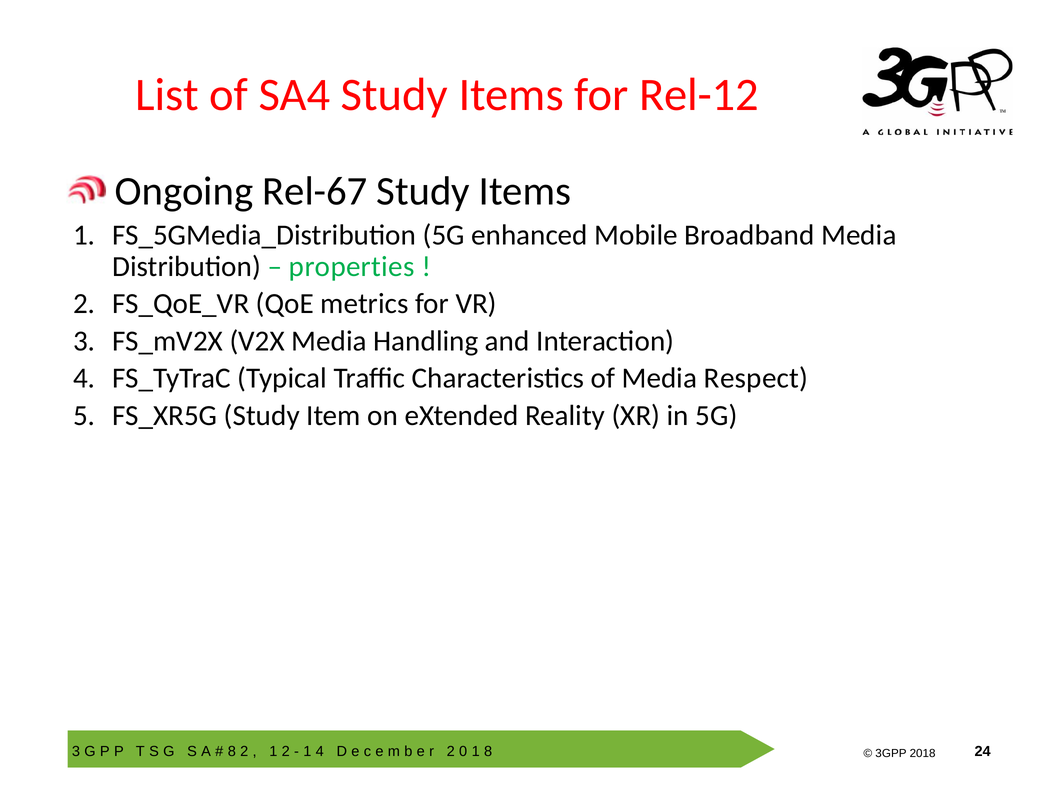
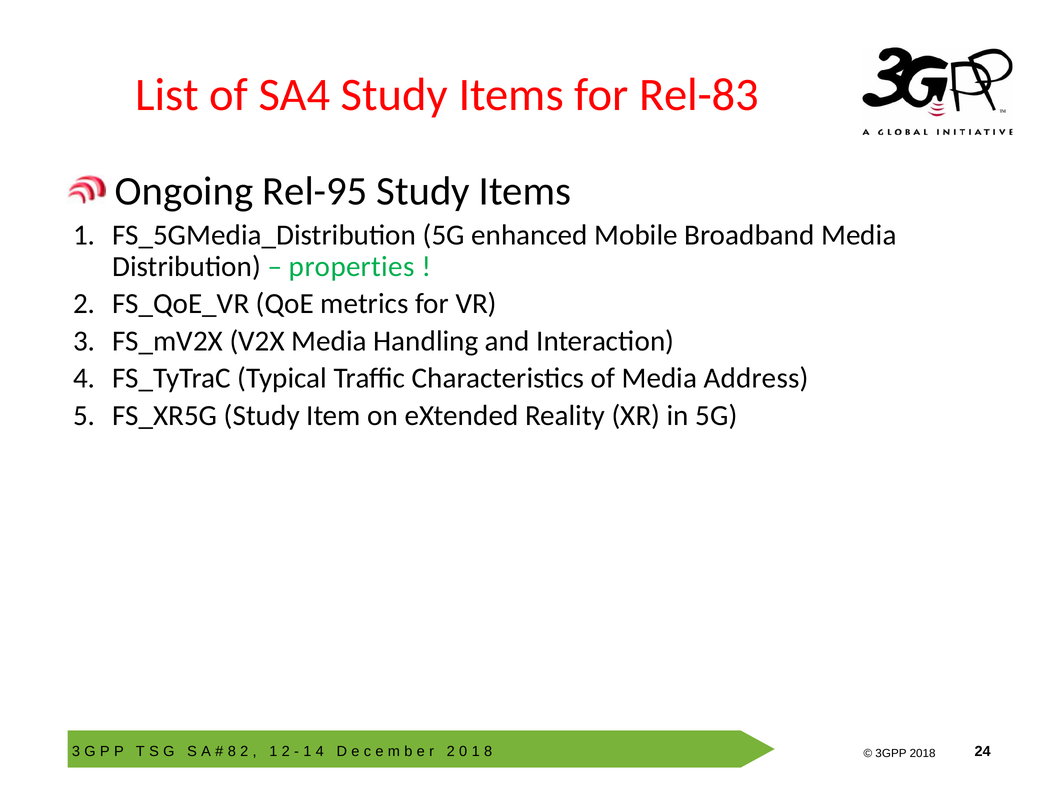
Rel-12: Rel-12 -> Rel-83 (699, 95)
Rel-67: Rel-67 -> Rel-95 (315, 191)
Respect: Respect -> Address (756, 378)
